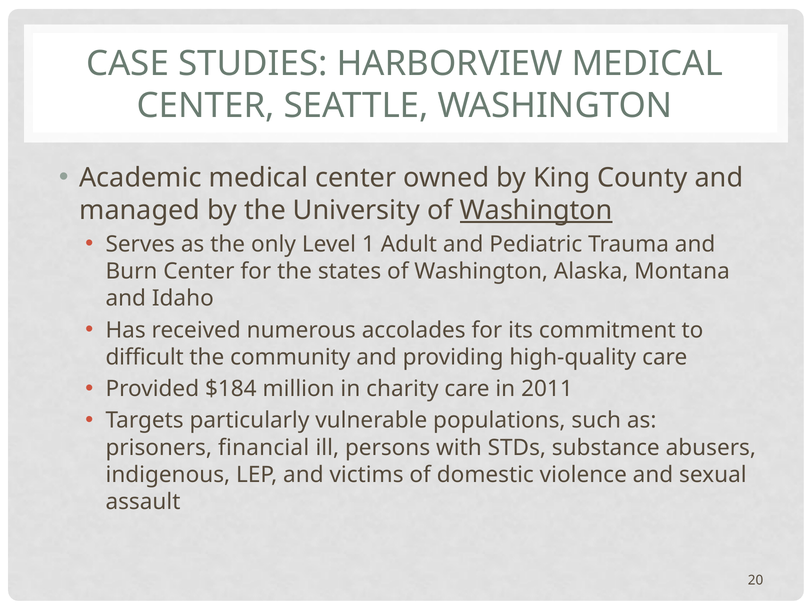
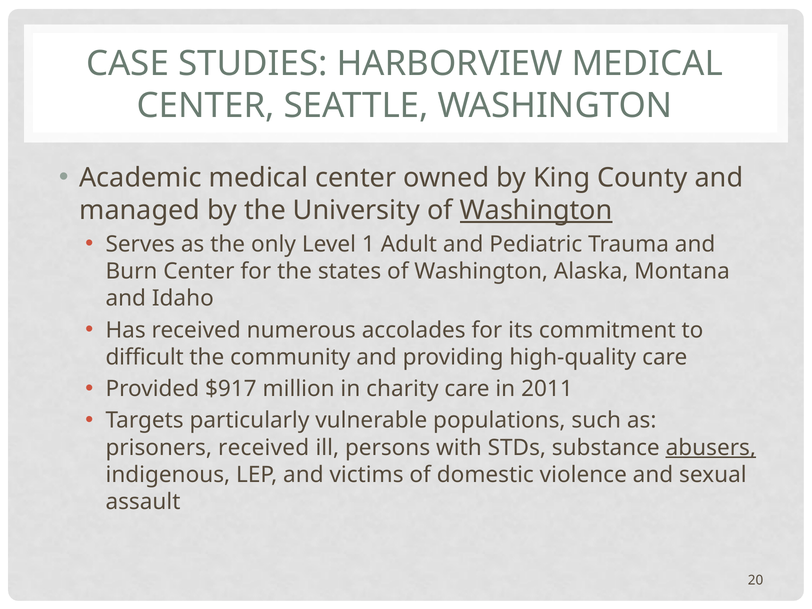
$184: $184 -> $917 (231, 389)
prisoners financial: financial -> received (264, 448)
abusers underline: none -> present (711, 448)
